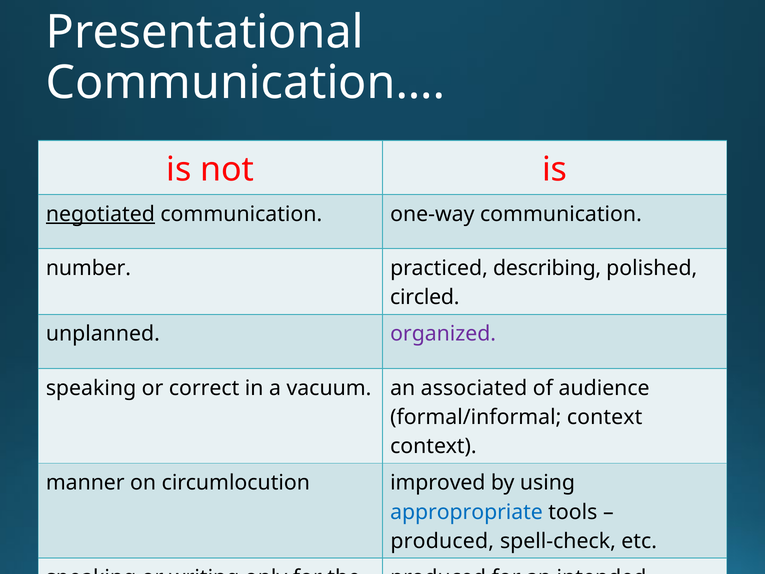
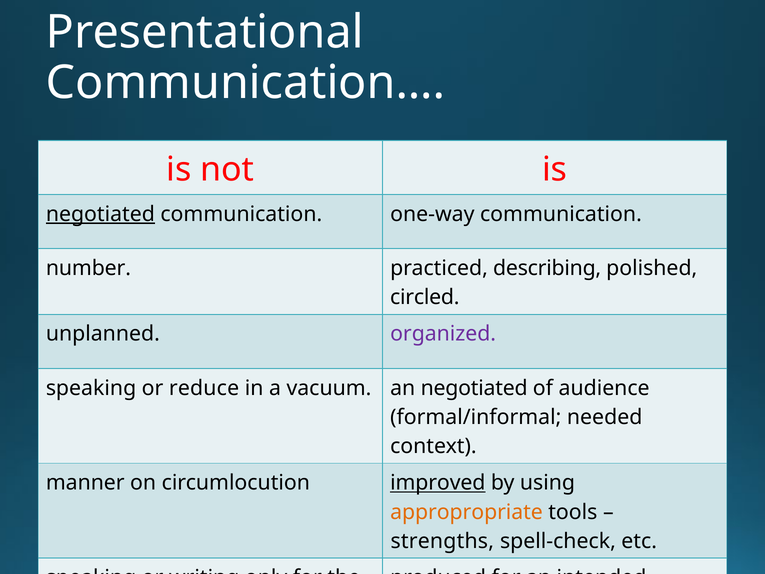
correct: correct -> reduce (204, 388)
an associated: associated -> negotiated (474, 388)
formal/informal context: context -> needed (605, 417)
improved underline: none -> present (438, 483)
appropropriate colour: blue -> orange (466, 512)
produced: produced -> strengths (442, 541)
